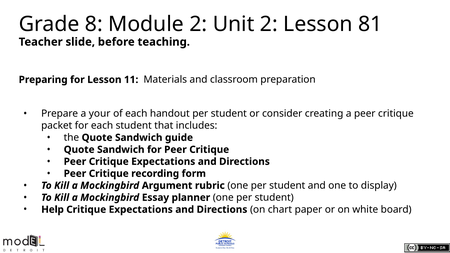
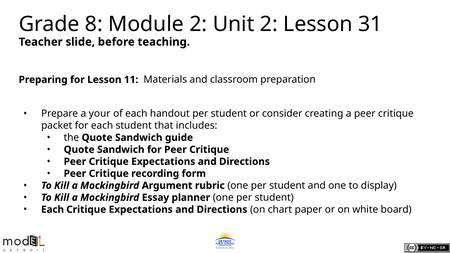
81: 81 -> 31 (370, 24)
Help: Help -> Each (53, 210)
